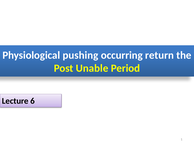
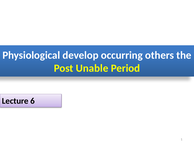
pushing: pushing -> develop (81, 55)
return: return -> others (160, 55)
